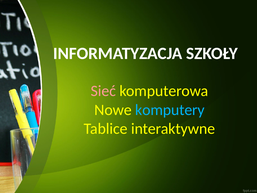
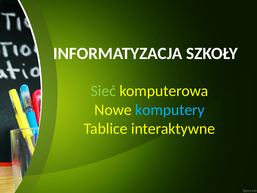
Sieć colour: pink -> light green (103, 91)
